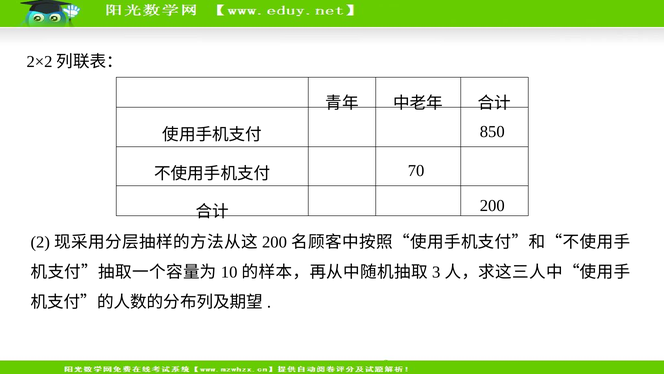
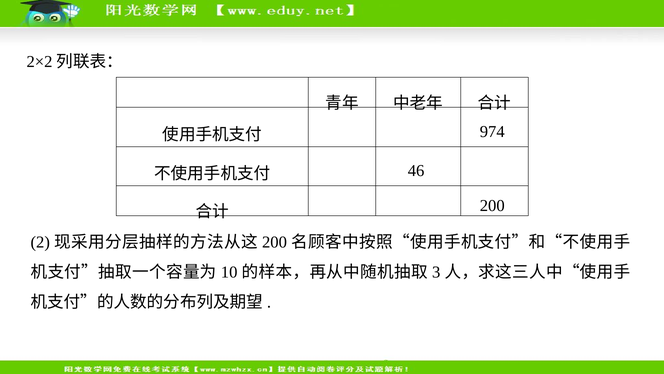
850: 850 -> 974 (492, 131)
70: 70 -> 46 (416, 171)
